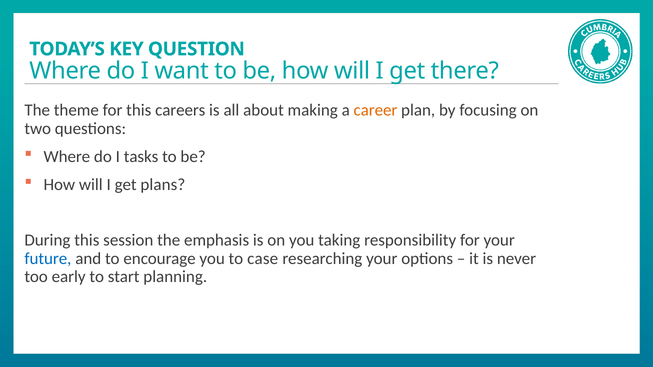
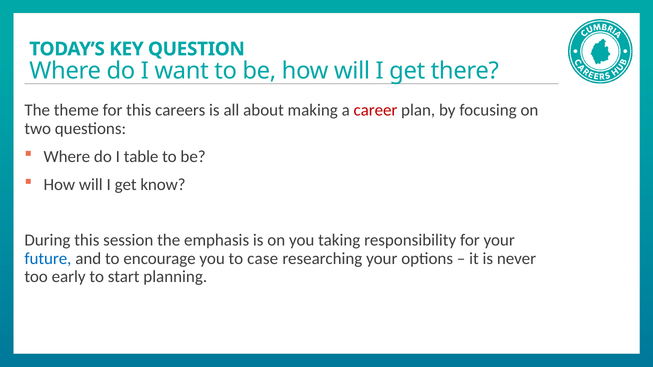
career colour: orange -> red (375, 110)
tasks: tasks -> table (141, 157)
plans: plans -> know (163, 185)
